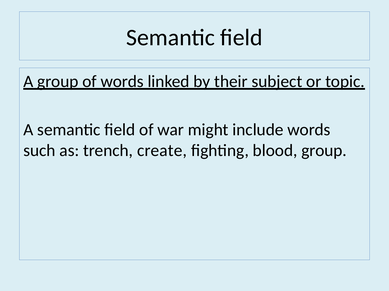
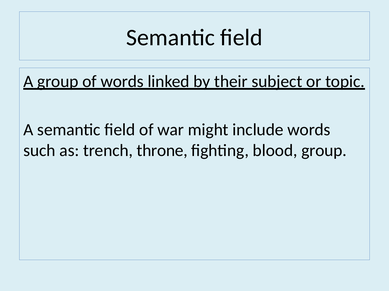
create: create -> throne (162, 151)
